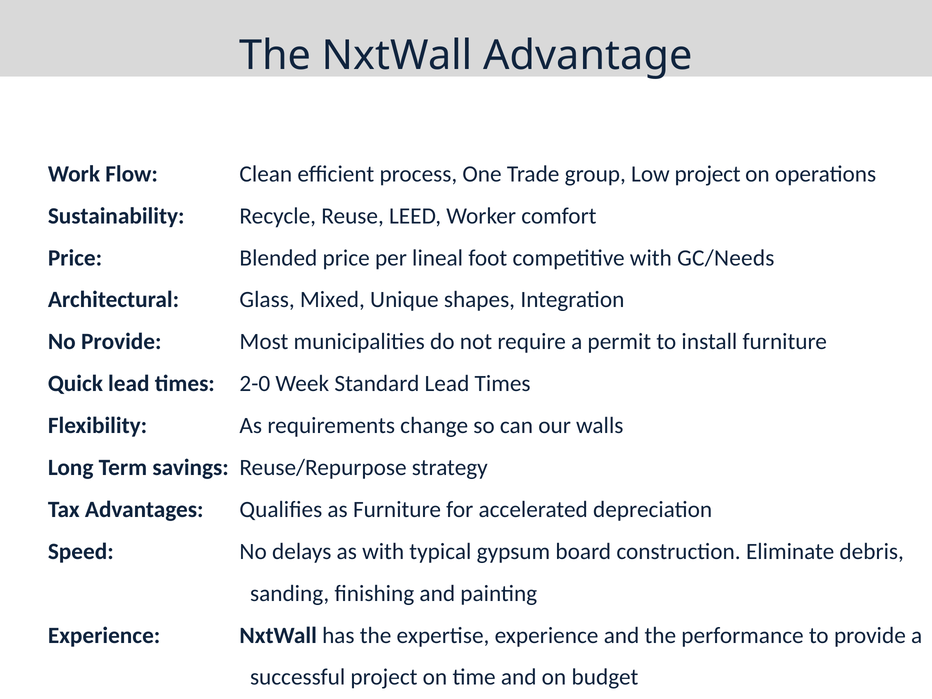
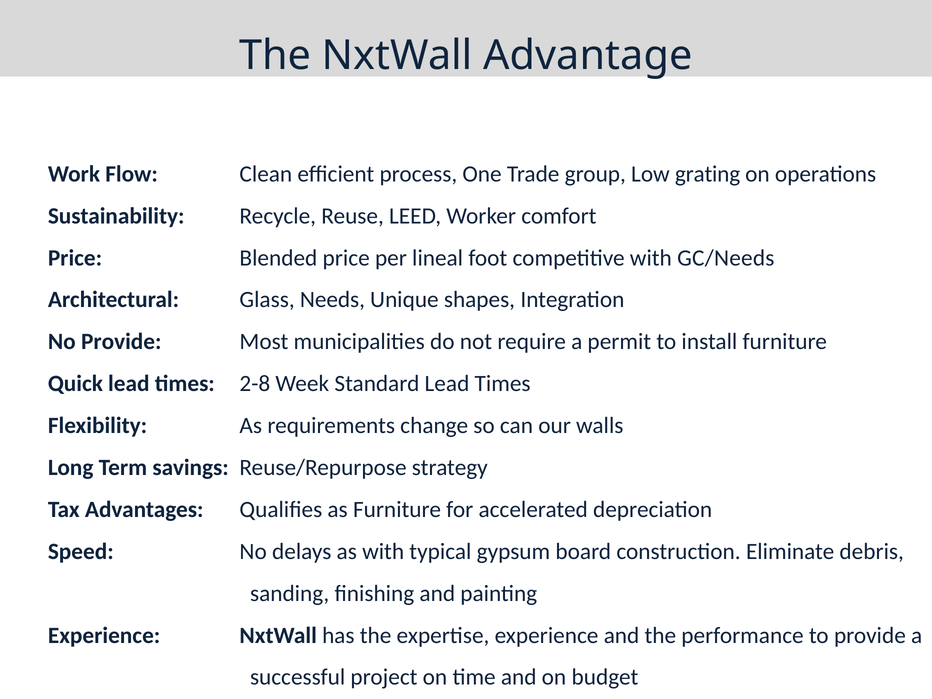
Low project: project -> grating (708, 174)
Mixed: Mixed -> Needs (332, 300)
2-0: 2-0 -> 2-8 (255, 384)
